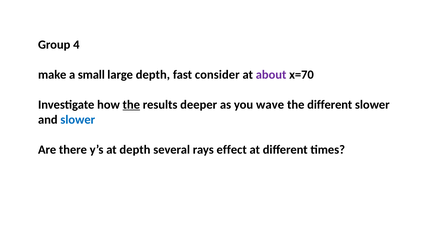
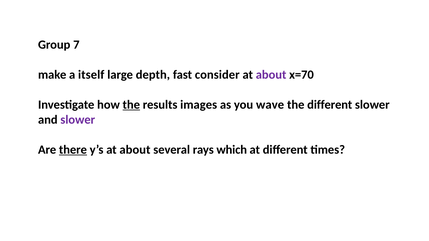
4: 4 -> 7 (76, 45)
small: small -> itself (91, 75)
deeper: deeper -> images (199, 105)
slower colour: blue -> purple (78, 120)
there underline: none -> present (73, 150)
y’s at depth: depth -> about (135, 150)
effect: effect -> which (232, 150)
